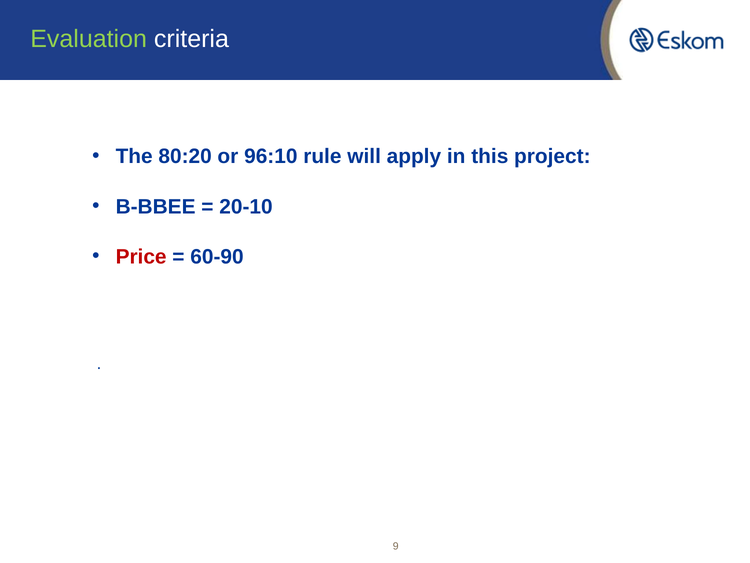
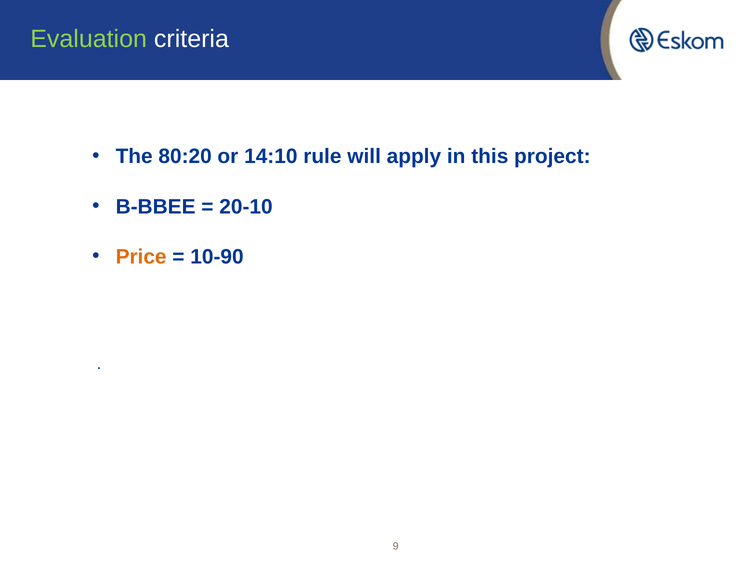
96:10: 96:10 -> 14:10 (271, 156)
Price colour: red -> orange (141, 256)
60-90: 60-90 -> 10-90 (217, 256)
